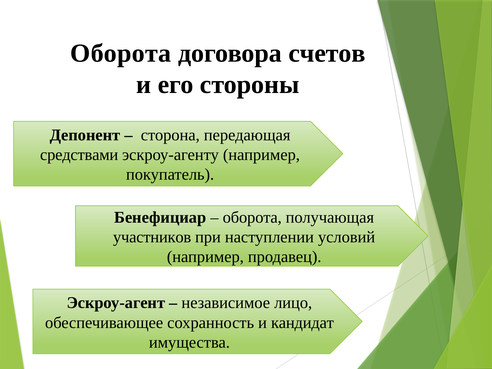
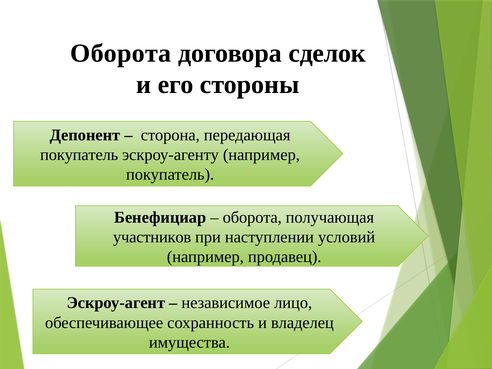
счетов: счетов -> сделок (327, 53)
средствами: средствами -> покупатель (79, 155)
кандидат: кандидат -> владелец (302, 323)
